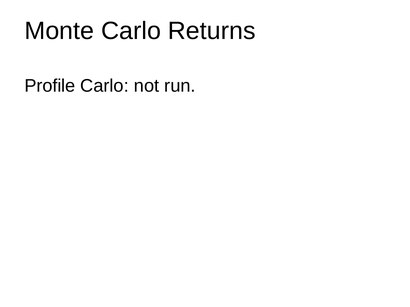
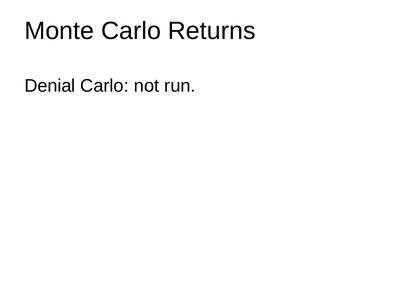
Profile: Profile -> Denial (50, 86)
